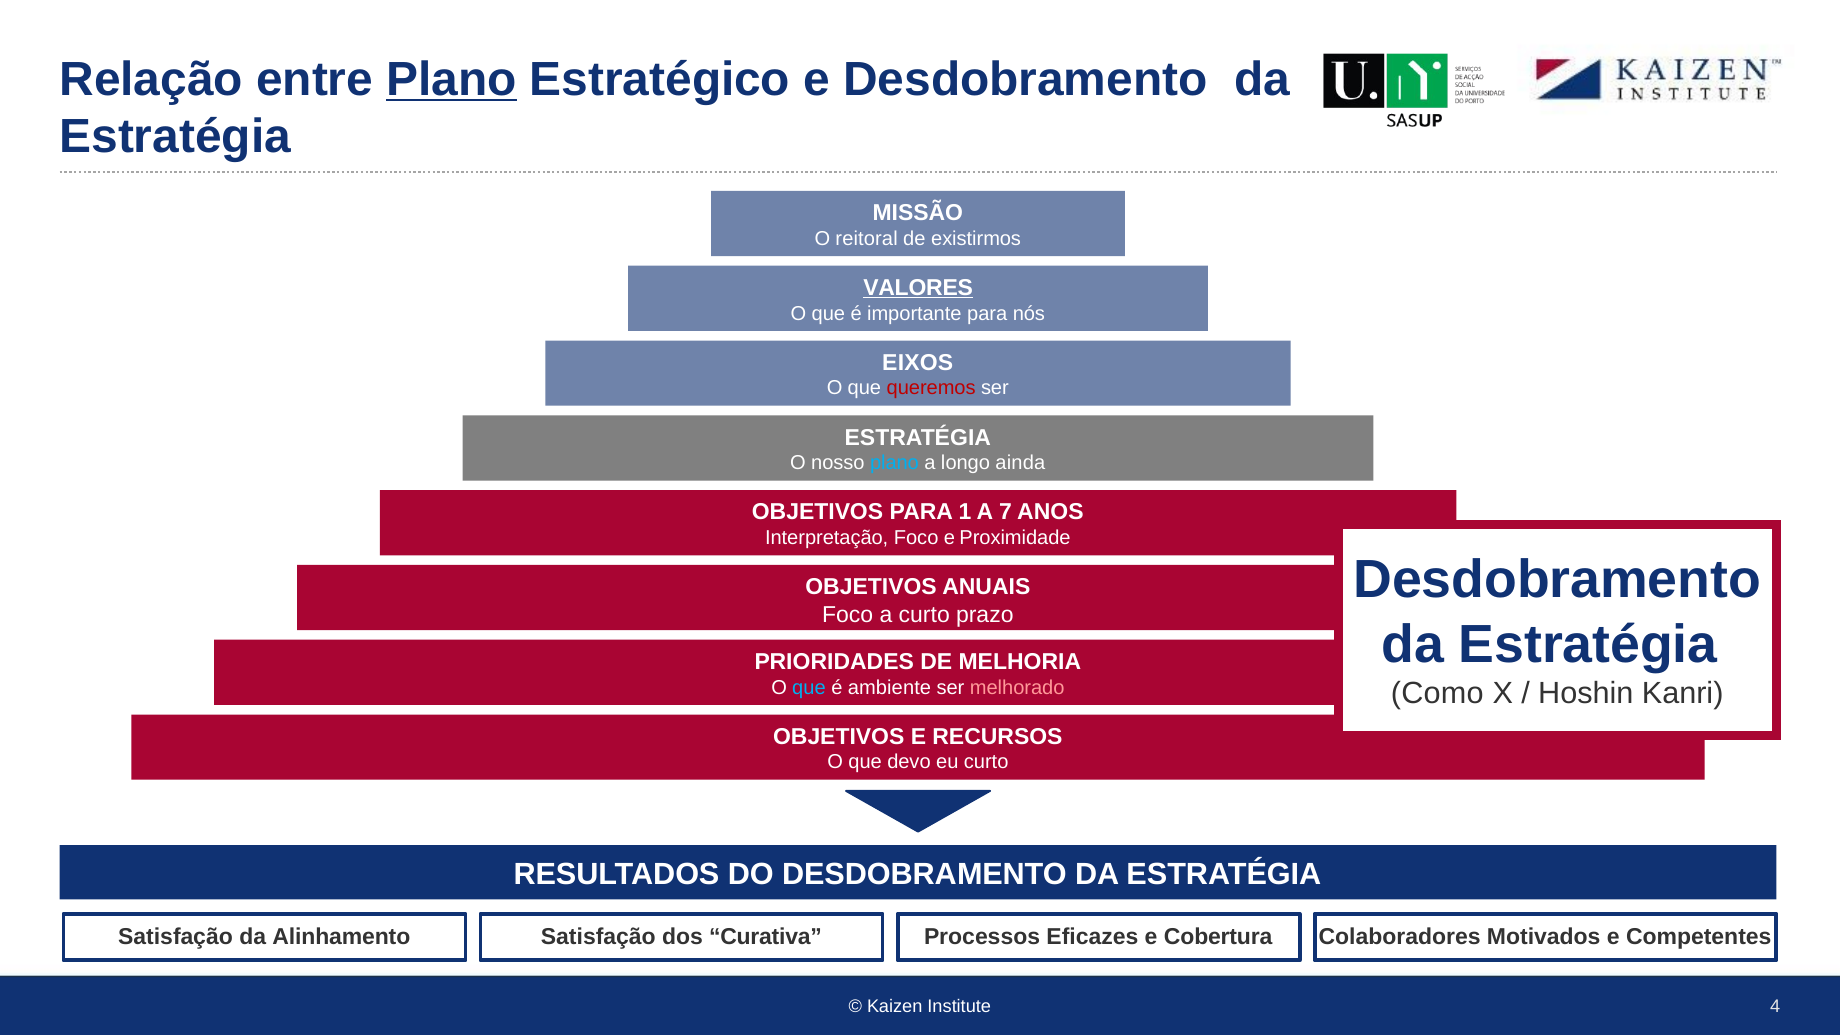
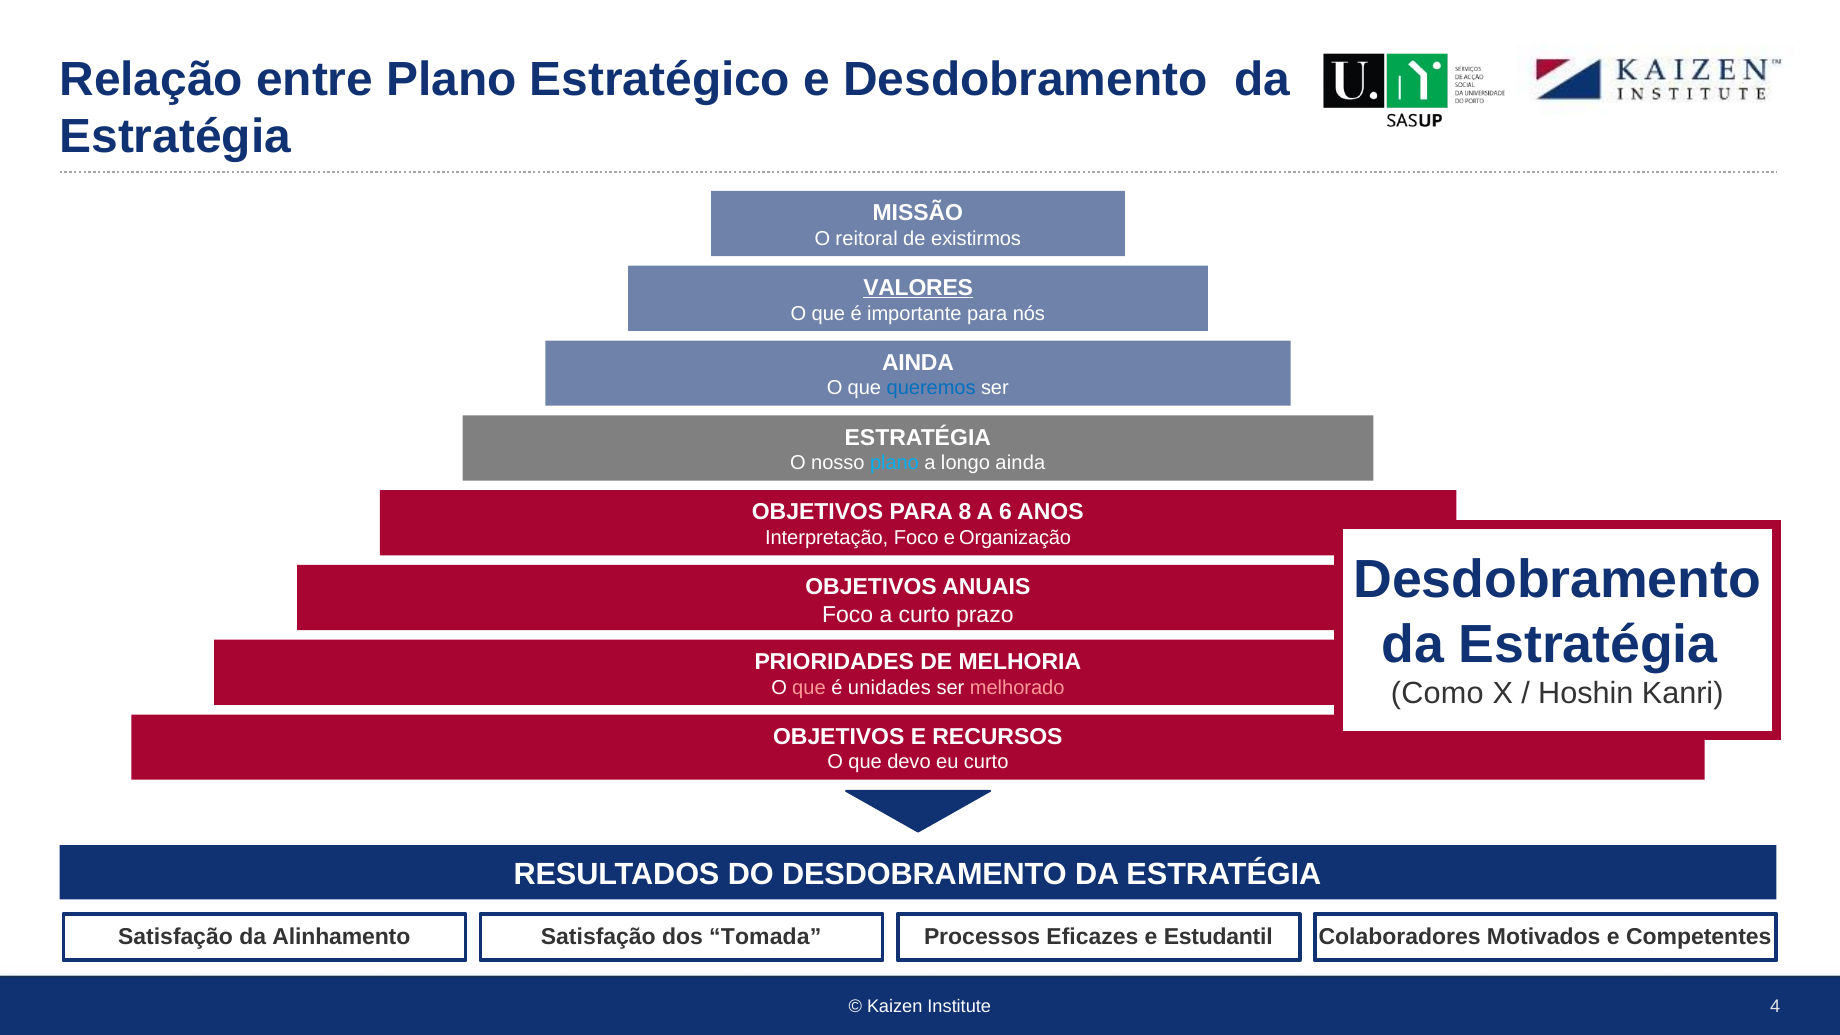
Plano underline: present -> none (452, 79)
EIXOS: EIXOS -> AINDA (918, 363)
queremos colour: red -> blue (931, 388)
1: 1 -> 8 (965, 512)
7: 7 -> 6 (1005, 512)
Proximidade: Proximidade -> Organização (1015, 538)
que colour: light blue -> pink (809, 688)
ambiente: ambiente -> unidades (889, 688)
Curativa: Curativa -> Tomada (765, 937)
Cobertura: Cobertura -> Estudantil (1218, 937)
